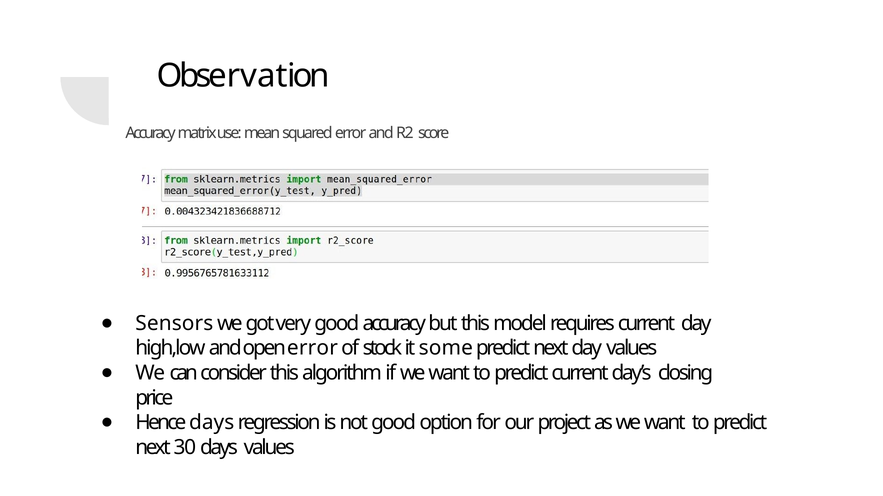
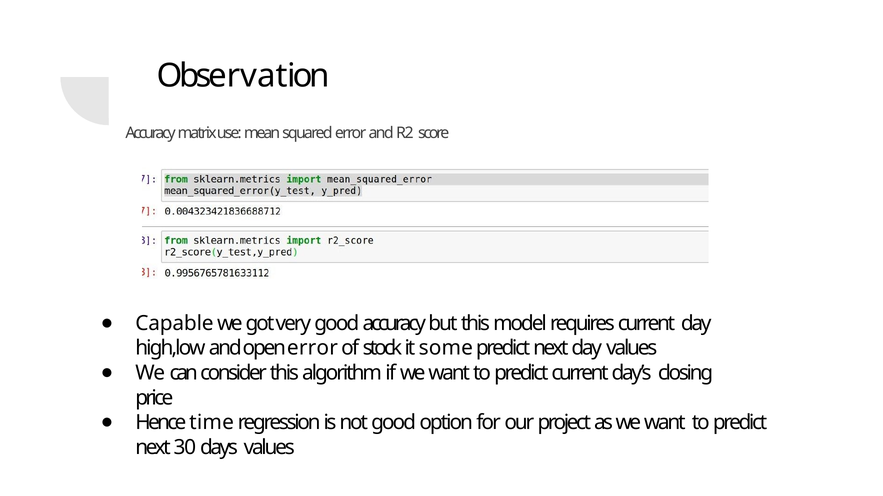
Sensors: Sensors -> Capable (174, 324)
Hence days: days -> time (212, 423)
